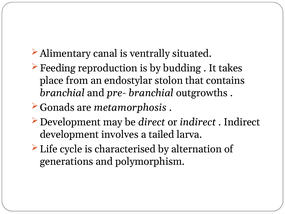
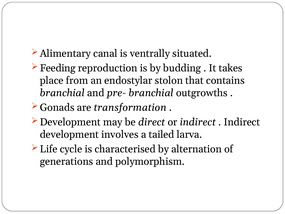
metamorphosis: metamorphosis -> transformation (130, 107)
